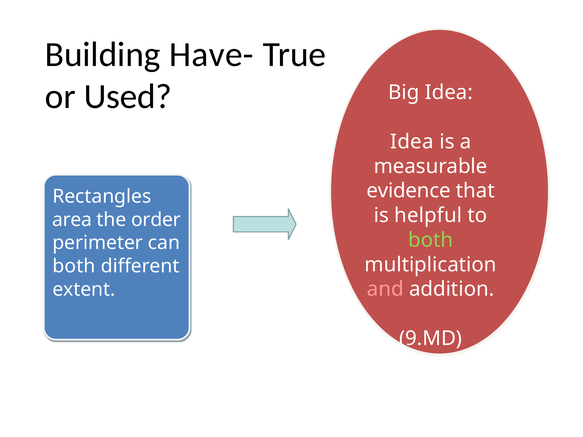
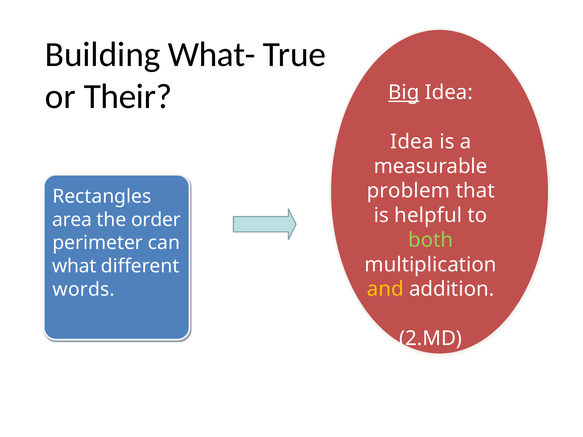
Have-: Have- -> What- (212, 54)
Used: Used -> Their (128, 97)
Big underline: none -> present (404, 93)
evidence: evidence -> problem (408, 191)
both: both -> what (74, 266)
and colour: pink -> yellow (385, 289)
extent: extent -> words (84, 289)
9.MD: 9.MD -> 2.MD (431, 339)
